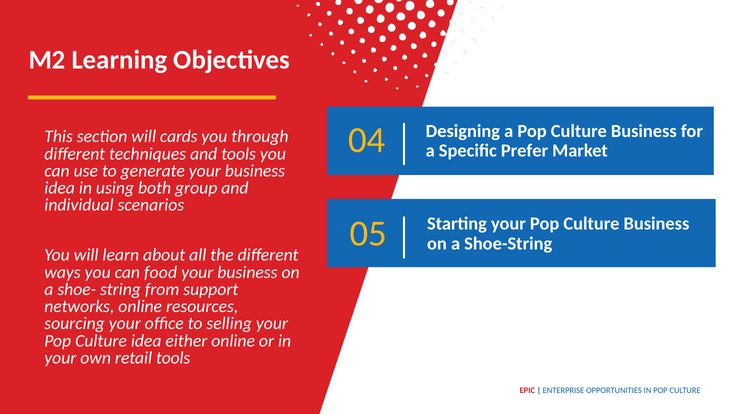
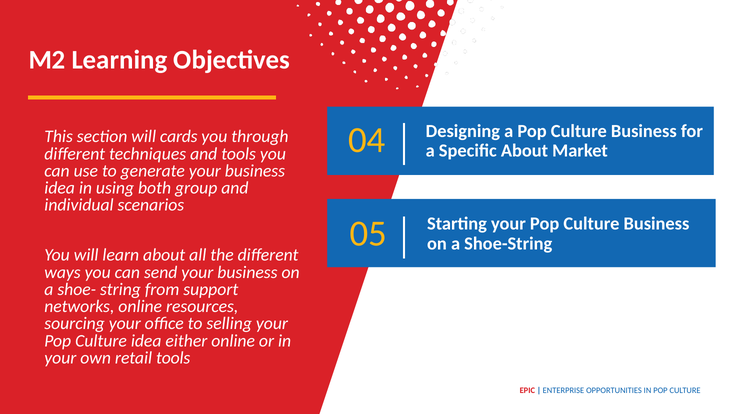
Specific Prefer: Prefer -> About (524, 151)
food: food -> send (161, 272)
